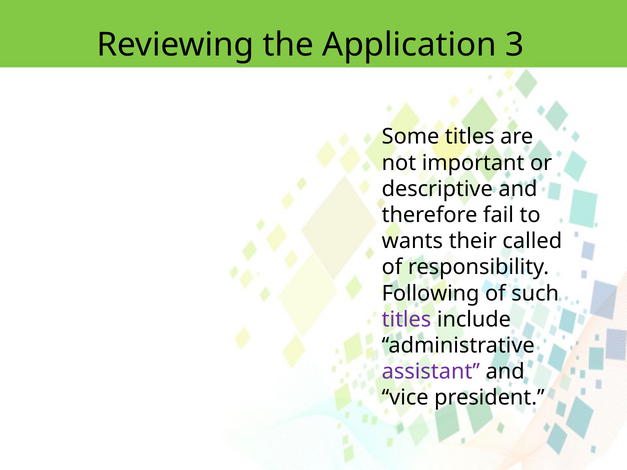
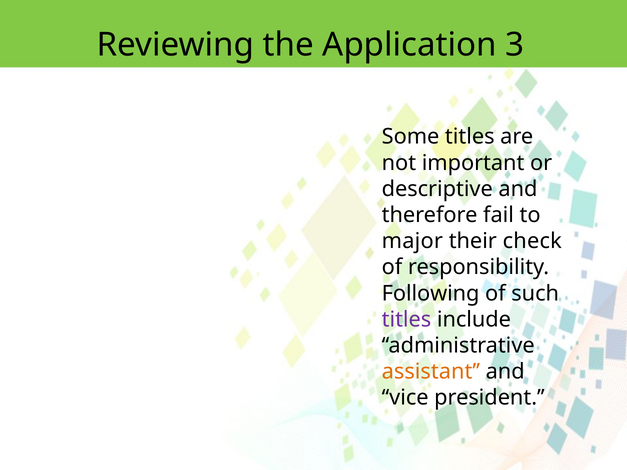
wants: wants -> major (412, 241)
called: called -> check (532, 241)
assistant colour: purple -> orange (431, 372)
